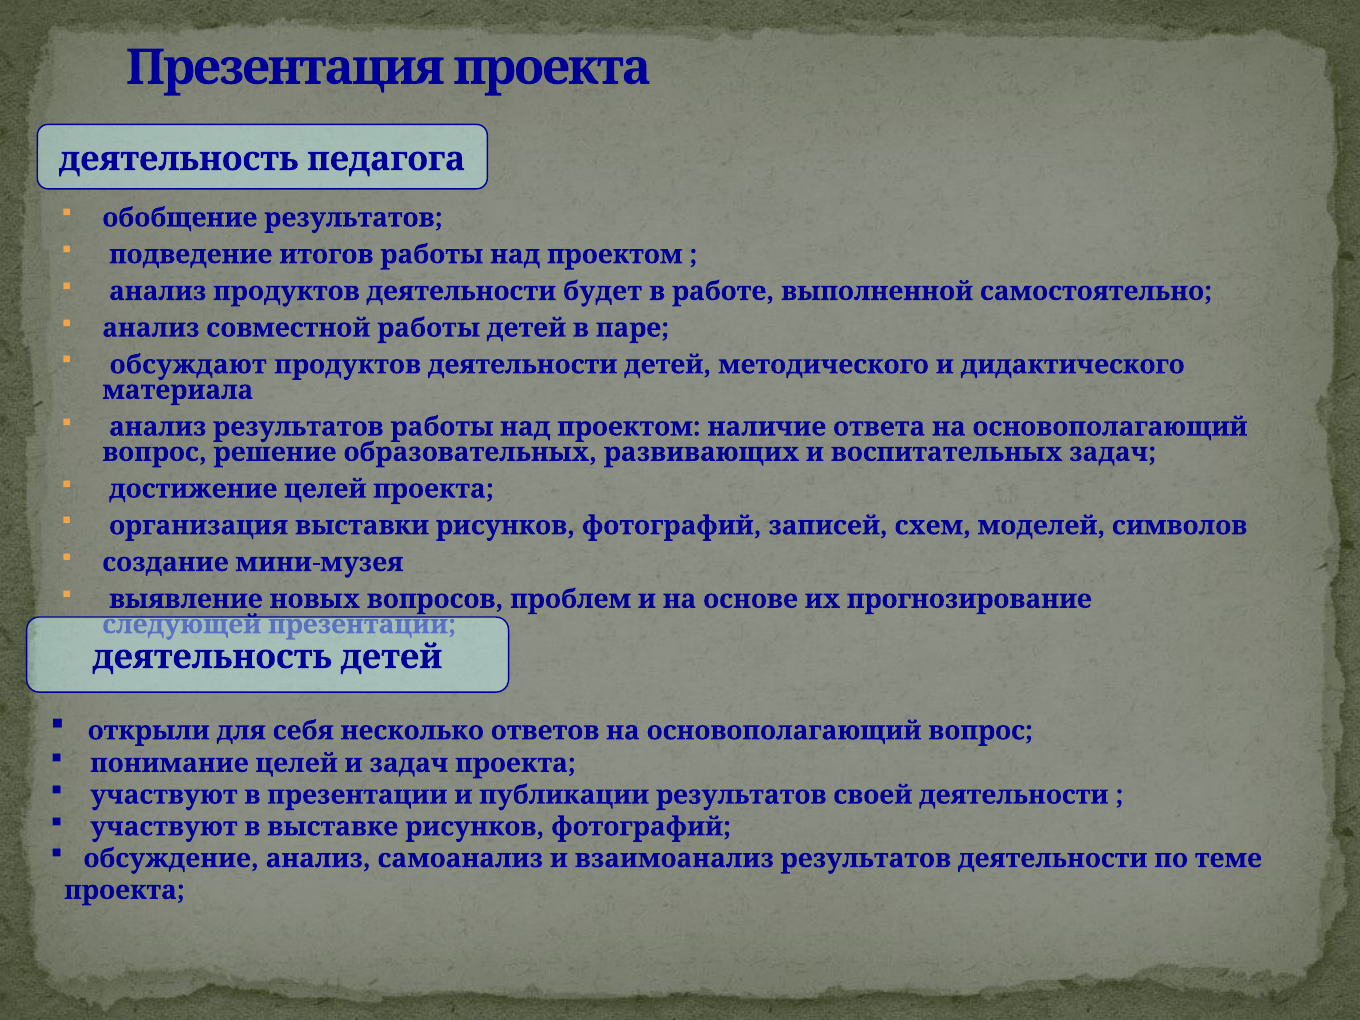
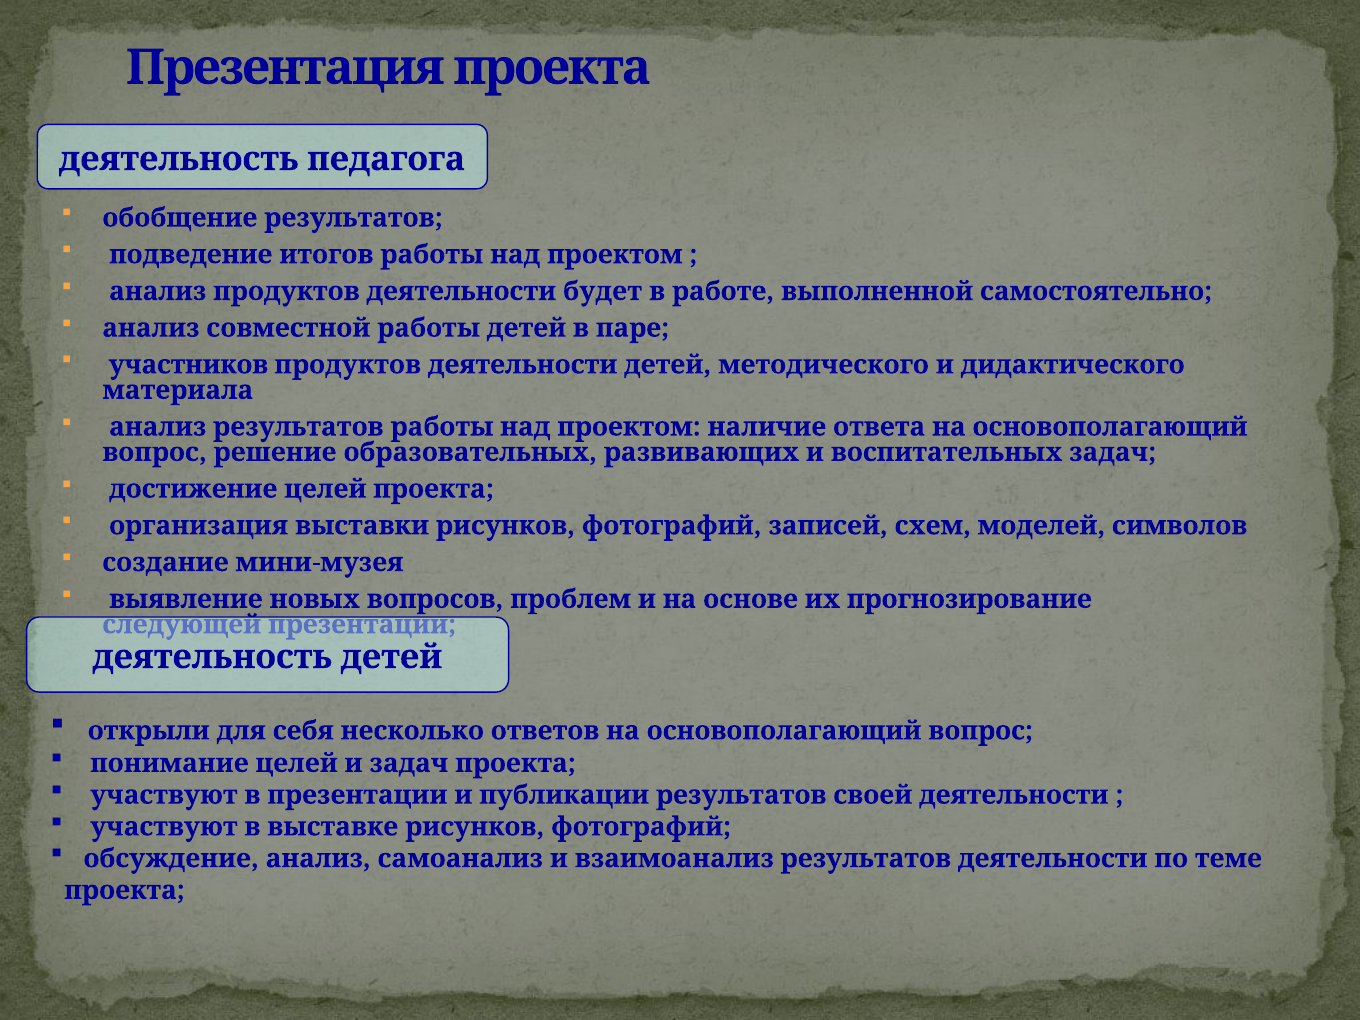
обсуждают: обсуждают -> участников (188, 365)
